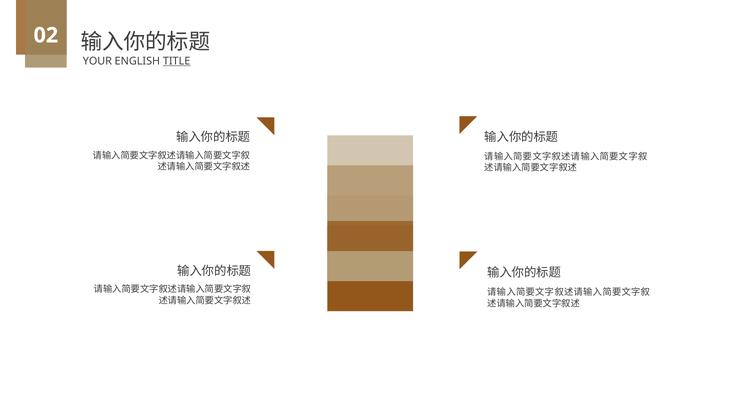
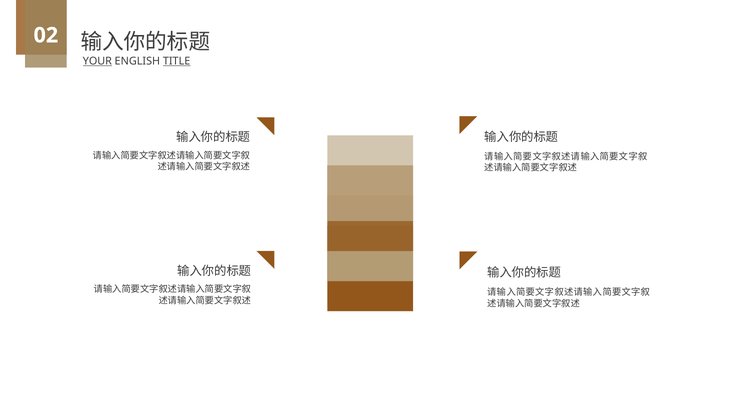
YOUR underline: none -> present (97, 61)
